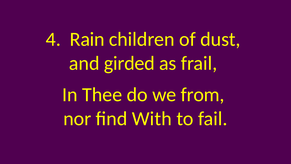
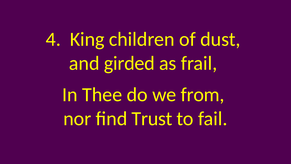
Rain: Rain -> King (87, 39)
With: With -> Trust (152, 118)
